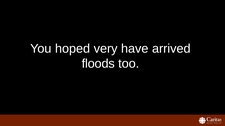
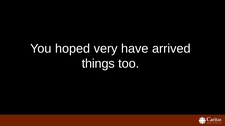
floods: floods -> things (98, 64)
